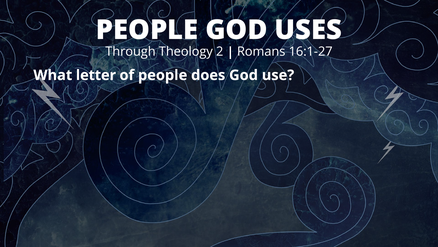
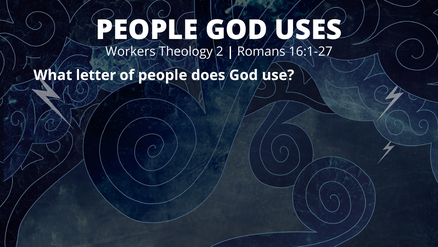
Through: Through -> Workers (130, 52)
